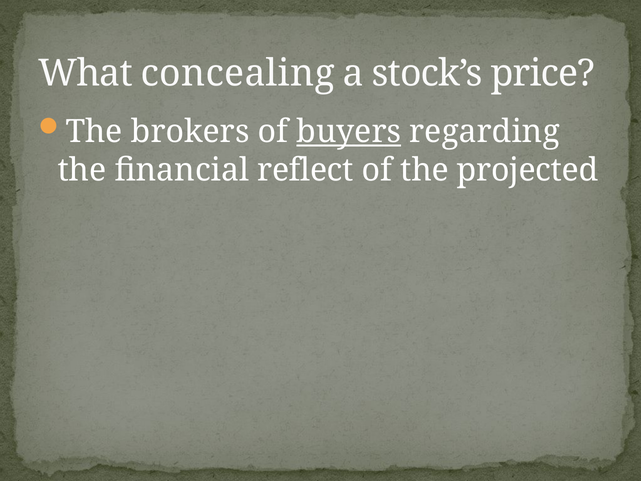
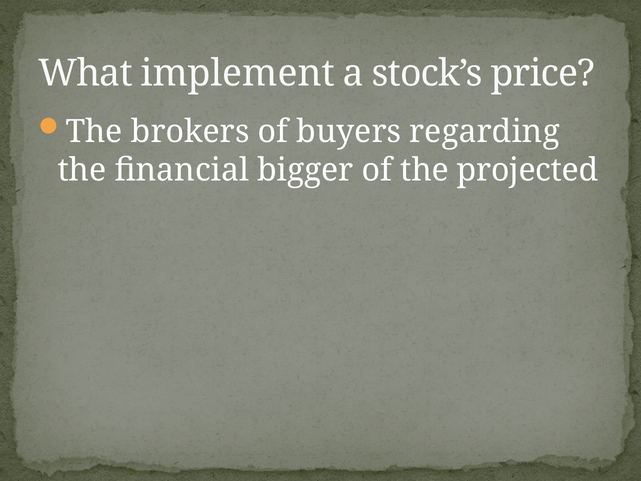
concealing: concealing -> implement (238, 73)
buyers underline: present -> none (349, 131)
reflect: reflect -> bigger (305, 170)
